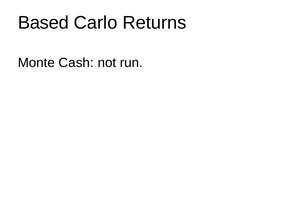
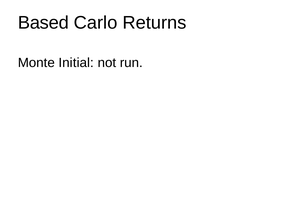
Cash: Cash -> Initial (76, 63)
